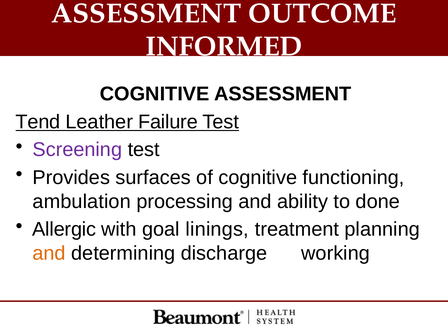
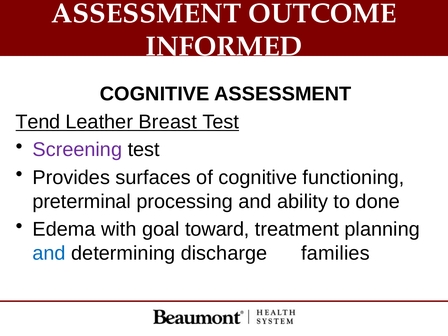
Failure: Failure -> Breast (168, 122)
ambulation: ambulation -> preterminal (82, 202)
Allergic: Allergic -> Edema (64, 229)
linings: linings -> toward (217, 229)
and colour: orange -> blue (49, 253)
working: working -> families (336, 253)
